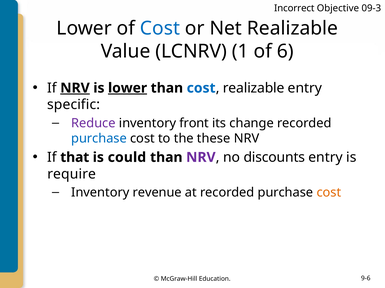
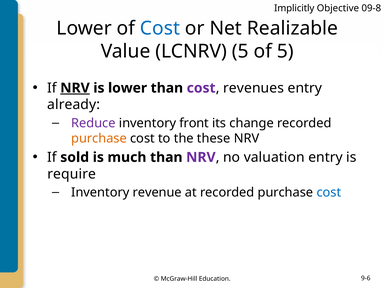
Incorrect: Incorrect -> Implicitly (294, 8)
09-3: 09-3 -> 09-8 (371, 8)
LCNRV 1: 1 -> 5 (240, 51)
of 6: 6 -> 5 (285, 51)
lower underline: present -> none (128, 88)
cost colour: blue -> purple (201, 88)
realizable: realizable -> revenues (254, 88)
specific: specific -> already (74, 105)
purchase colour: blue -> orange (99, 139)
that: that -> sold (75, 158)
could: could -> much (127, 158)
discounts: discounts -> valuation (274, 158)
cost colour: orange -> blue (329, 193)
